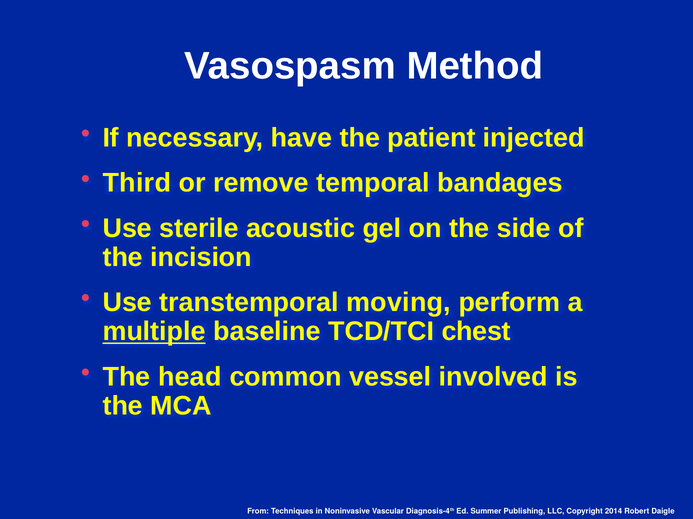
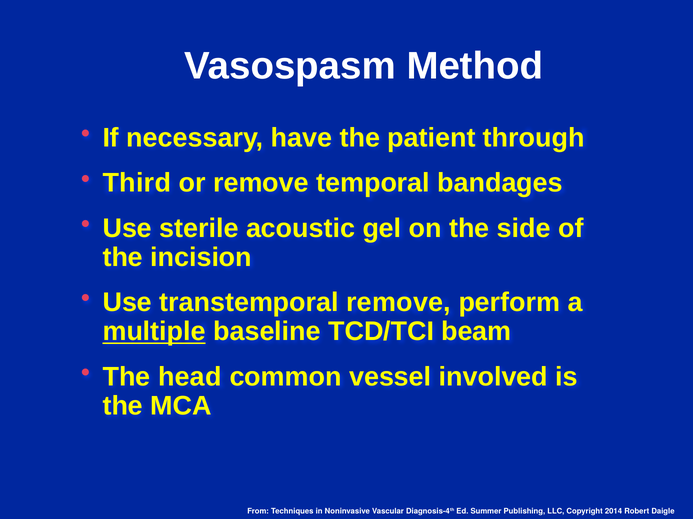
injected: injected -> through (534, 138)
transtemporal moving: moving -> remove (399, 303)
chest: chest -> beam (476, 332)
